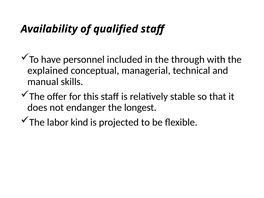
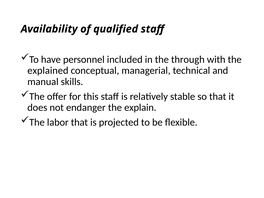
longest: longest -> explain (140, 108)
labor kind: kind -> that (79, 122)
